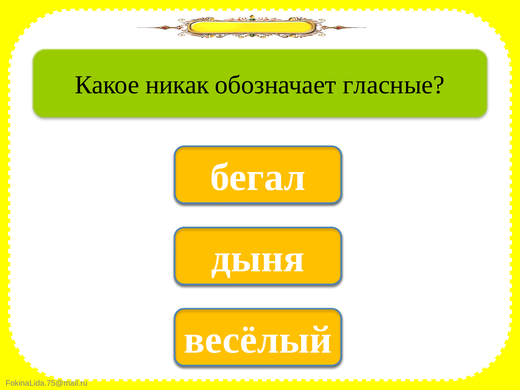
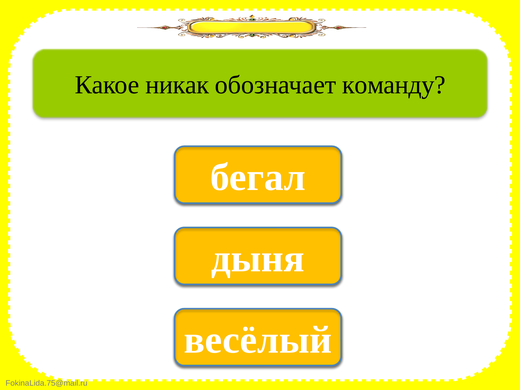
гласные: гласные -> команду (394, 85)
